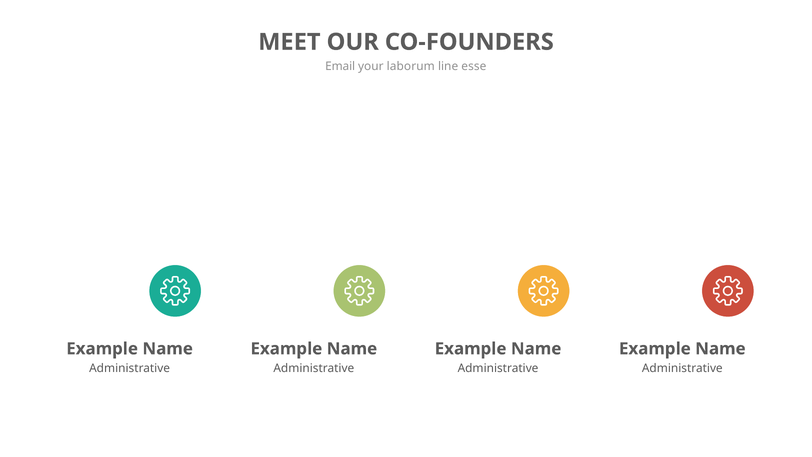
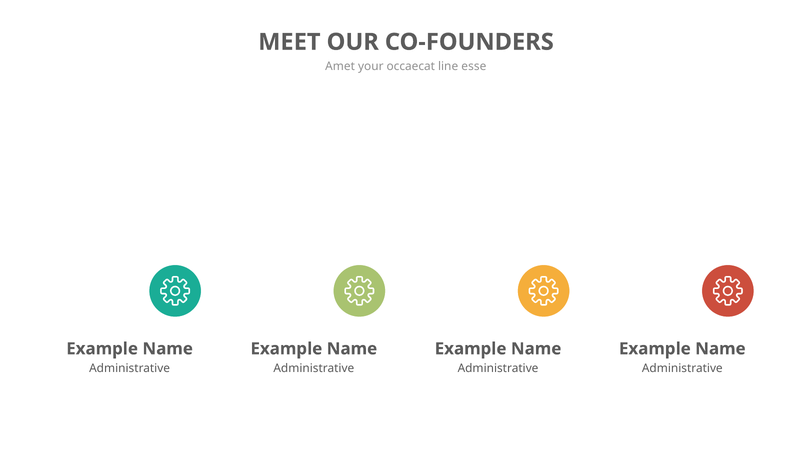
Email: Email -> Amet (340, 66)
laborum: laborum -> occaecat (411, 66)
